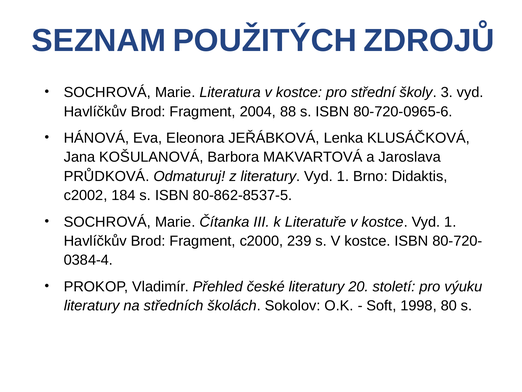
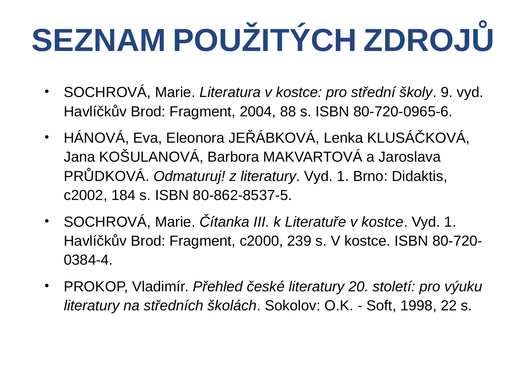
3: 3 -> 9 (447, 92)
80: 80 -> 22 (449, 305)
